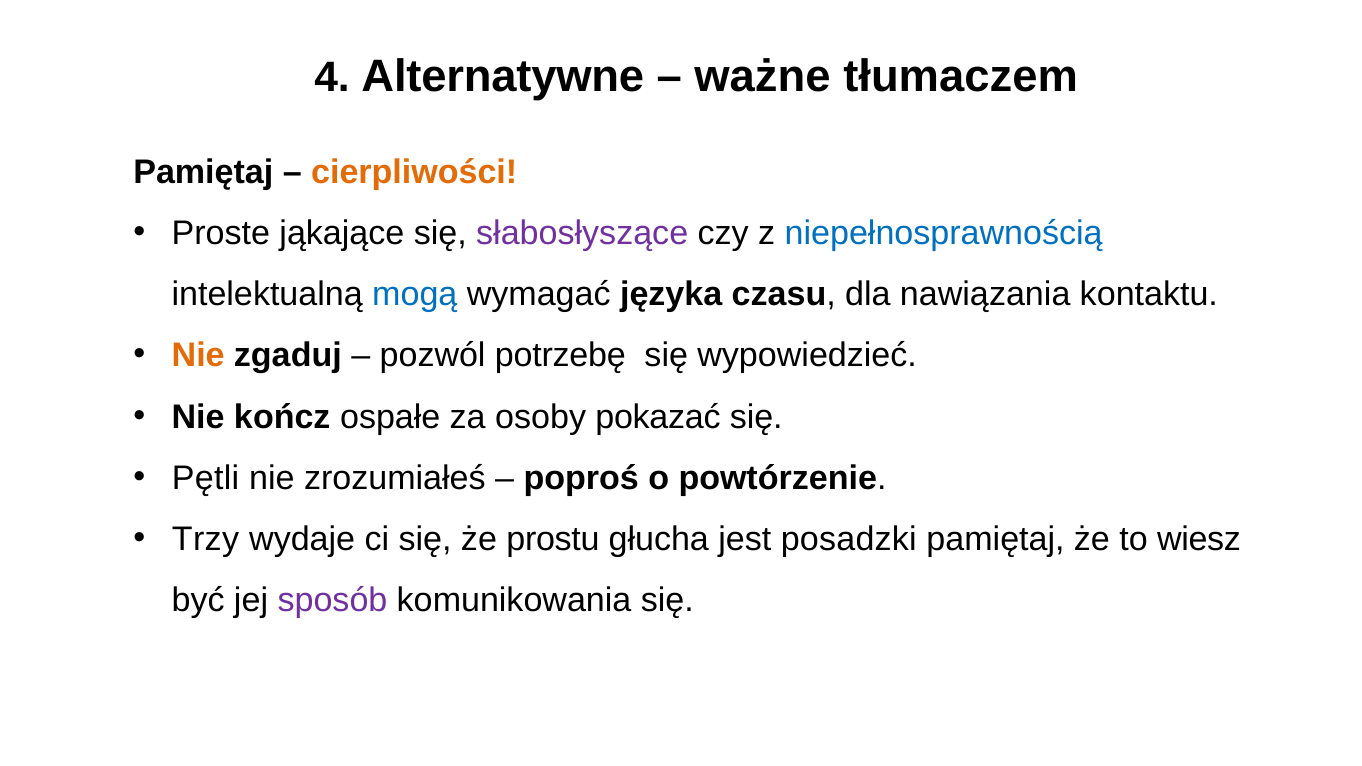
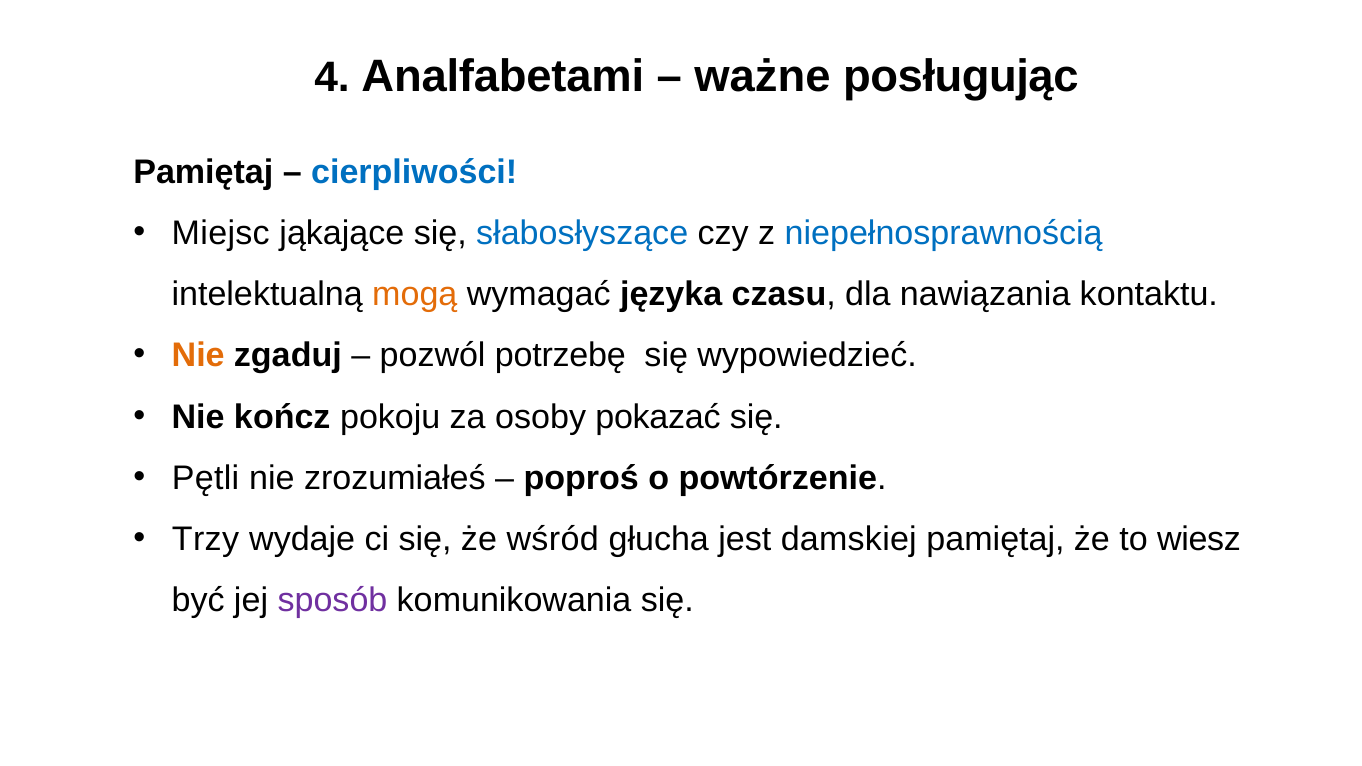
Alternatywne: Alternatywne -> Analfabetami (503, 77)
tłumaczem: tłumaczem -> posługując (961, 77)
cierpliwości colour: orange -> blue (414, 172)
Proste: Proste -> Miejsc (221, 233)
słabosłyszące colour: purple -> blue (582, 233)
mogą colour: blue -> orange (415, 294)
ospałe: ospałe -> pokoju (390, 417)
prostu: prostu -> wśród (553, 540)
posadzki: posadzki -> damskiej (849, 540)
